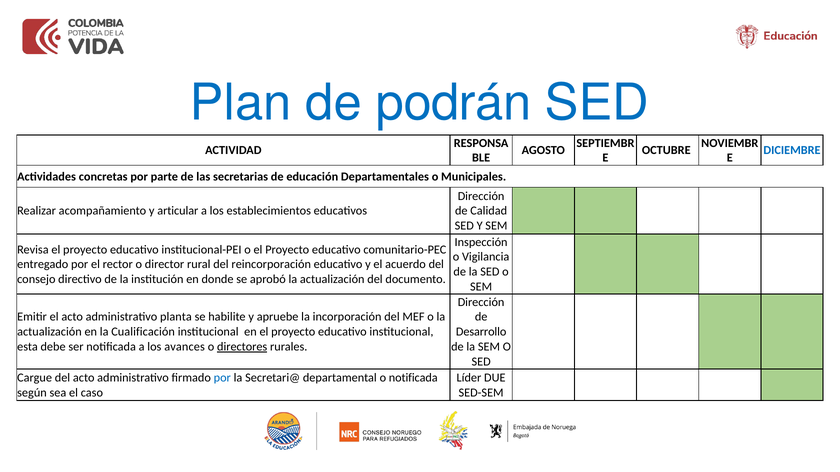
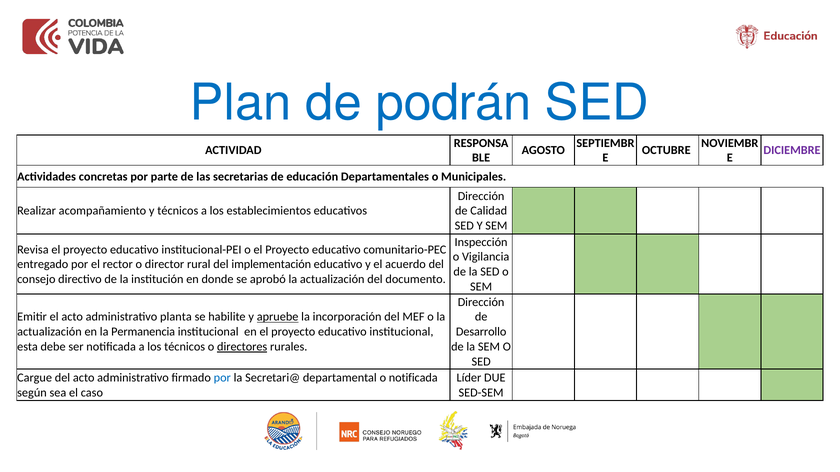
DICIEMBRE colour: blue -> purple (792, 151)
y articular: articular -> técnicos (178, 211)
reincorporación: reincorporación -> implementación (271, 265)
apruebe underline: none -> present (278, 317)
Cualificación: Cualificación -> Permanencia (143, 332)
los avances: avances -> técnicos (185, 347)
